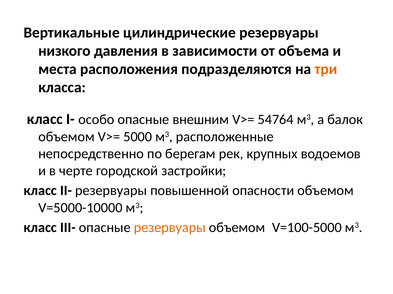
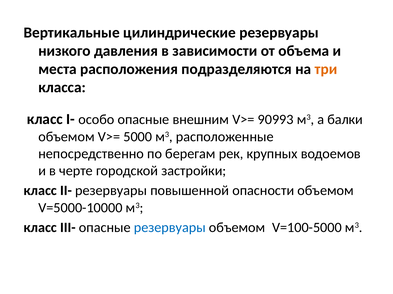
54764: 54764 -> 90993 (276, 120)
балок: балок -> балки (345, 120)
резервуары colour: orange -> blue (170, 228)
